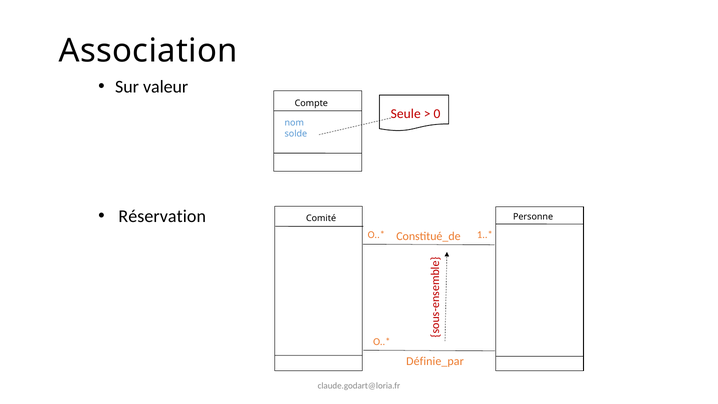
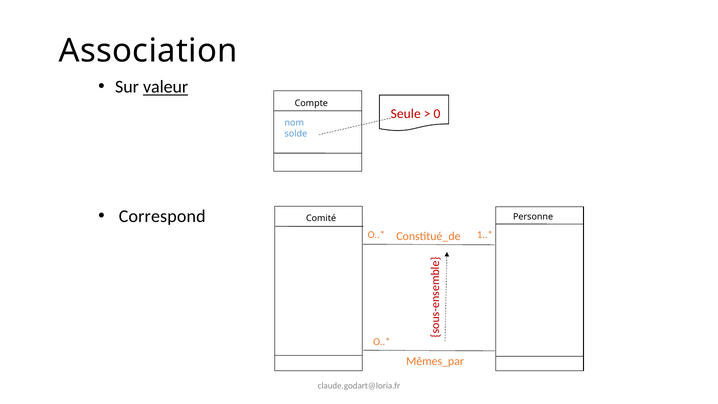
valeur underline: none -> present (166, 87)
Réservation: Réservation -> Correspond (162, 216)
Définie_par: Définie_par -> Mêmes_par (435, 361)
